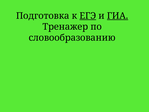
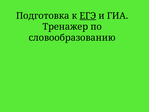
ГИА underline: present -> none (118, 16)
